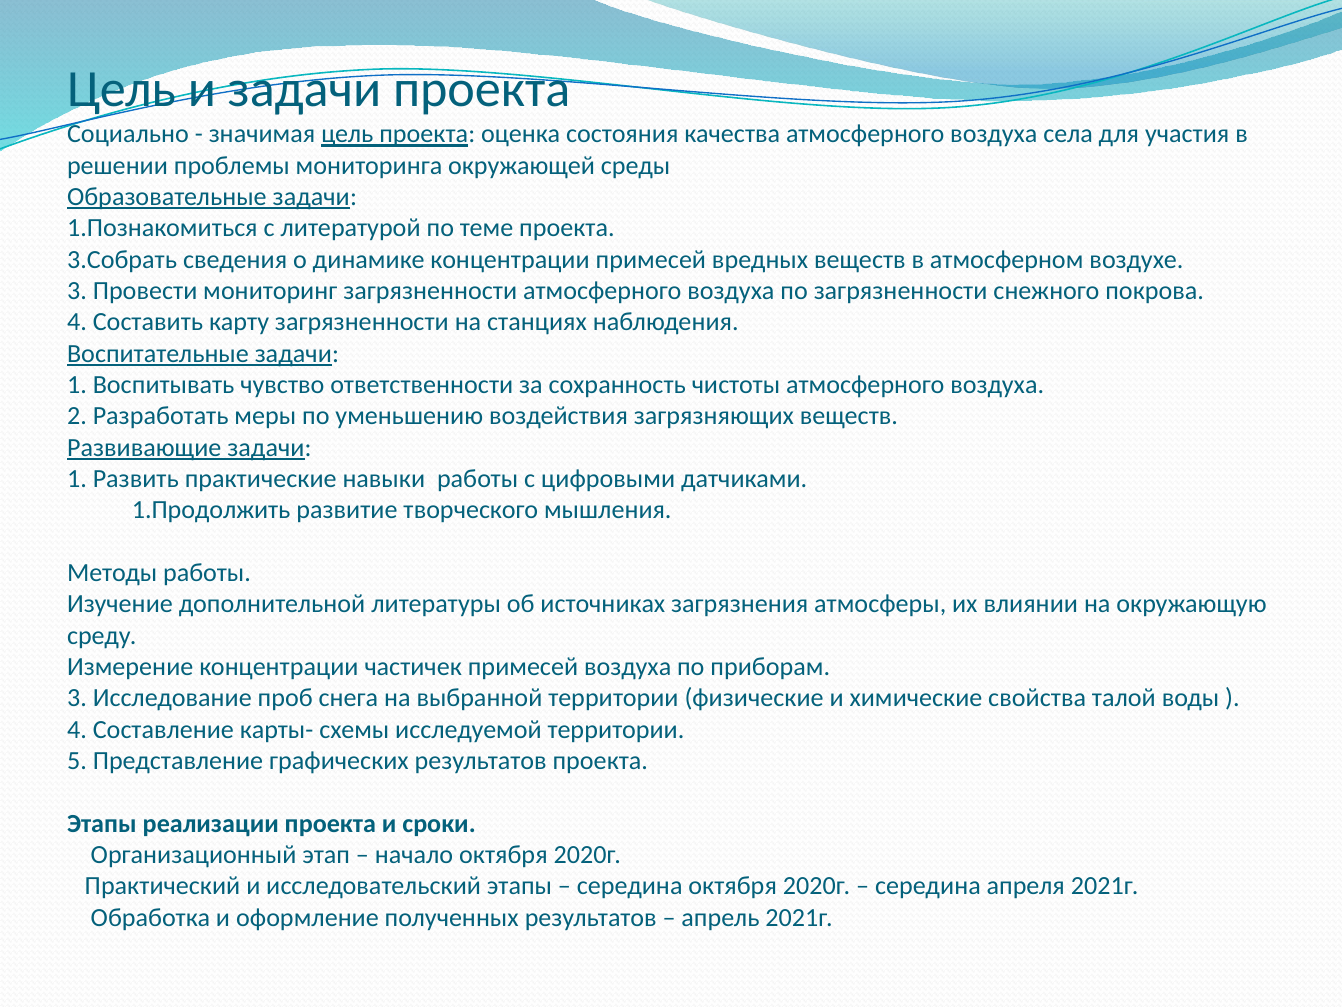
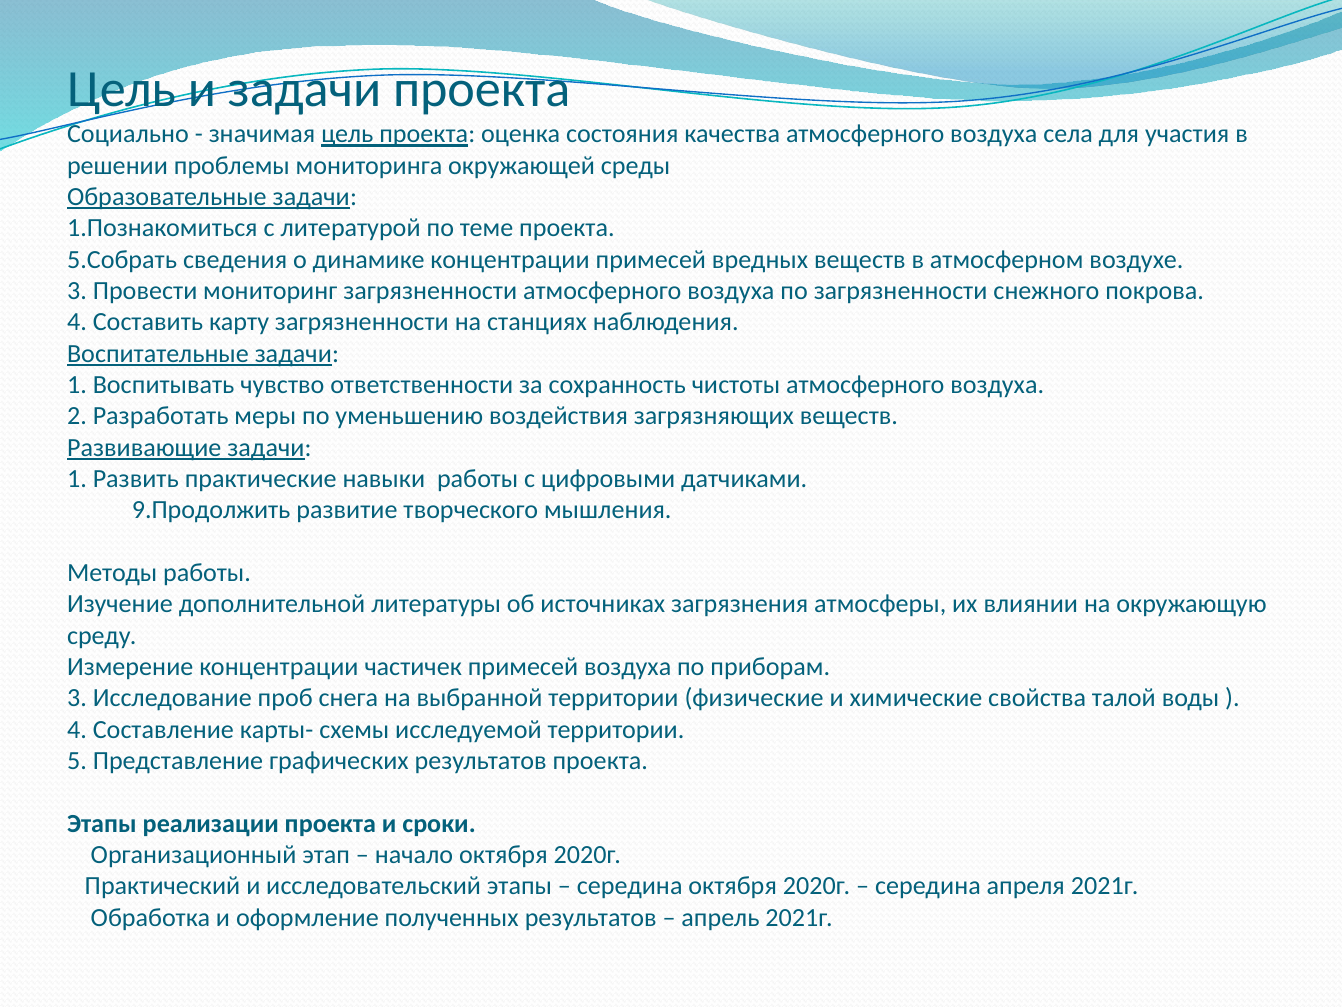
3.Собрать: 3.Собрать -> 5.Собрать (122, 259)
1.Продолжить: 1.Продолжить -> 9.Продолжить (211, 510)
